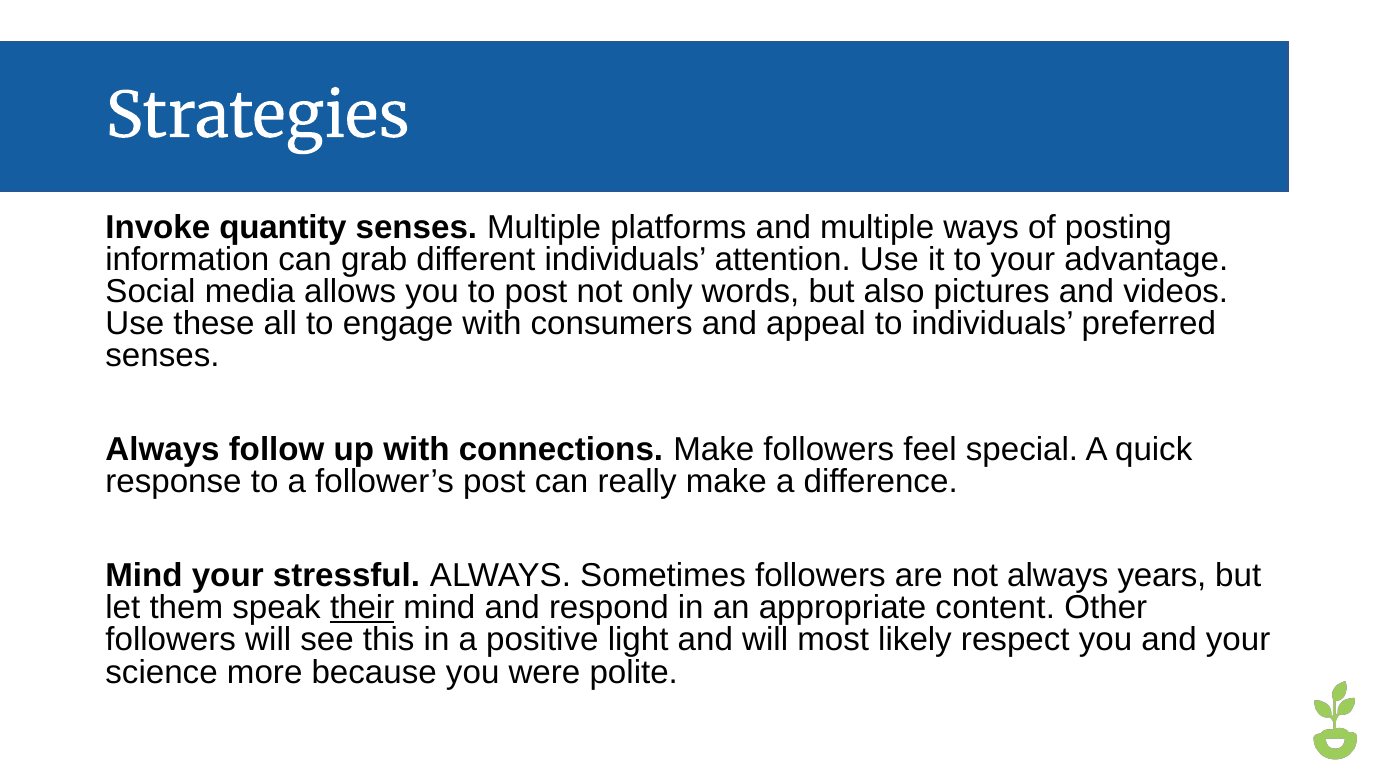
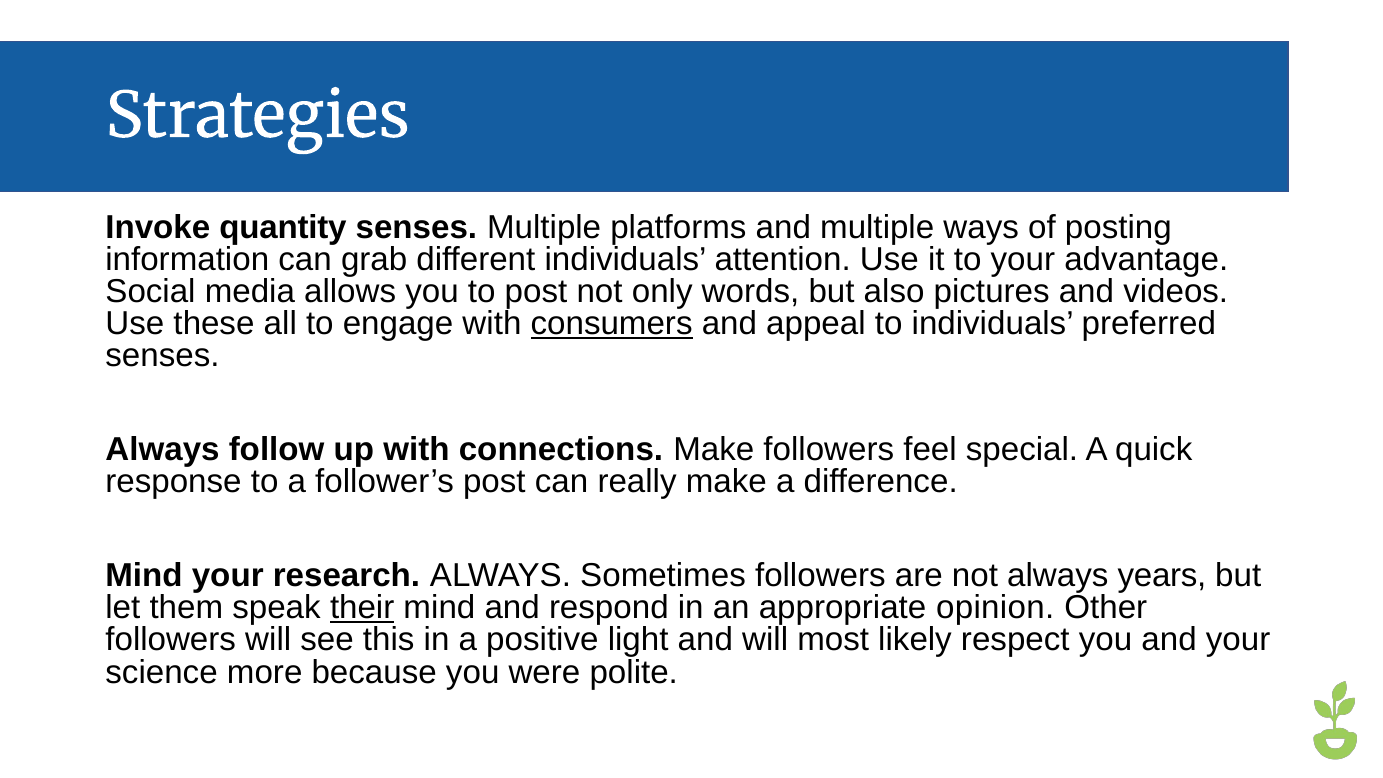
consumers underline: none -> present (612, 324)
stressful: stressful -> research (346, 576)
content: content -> opinion (995, 608)
